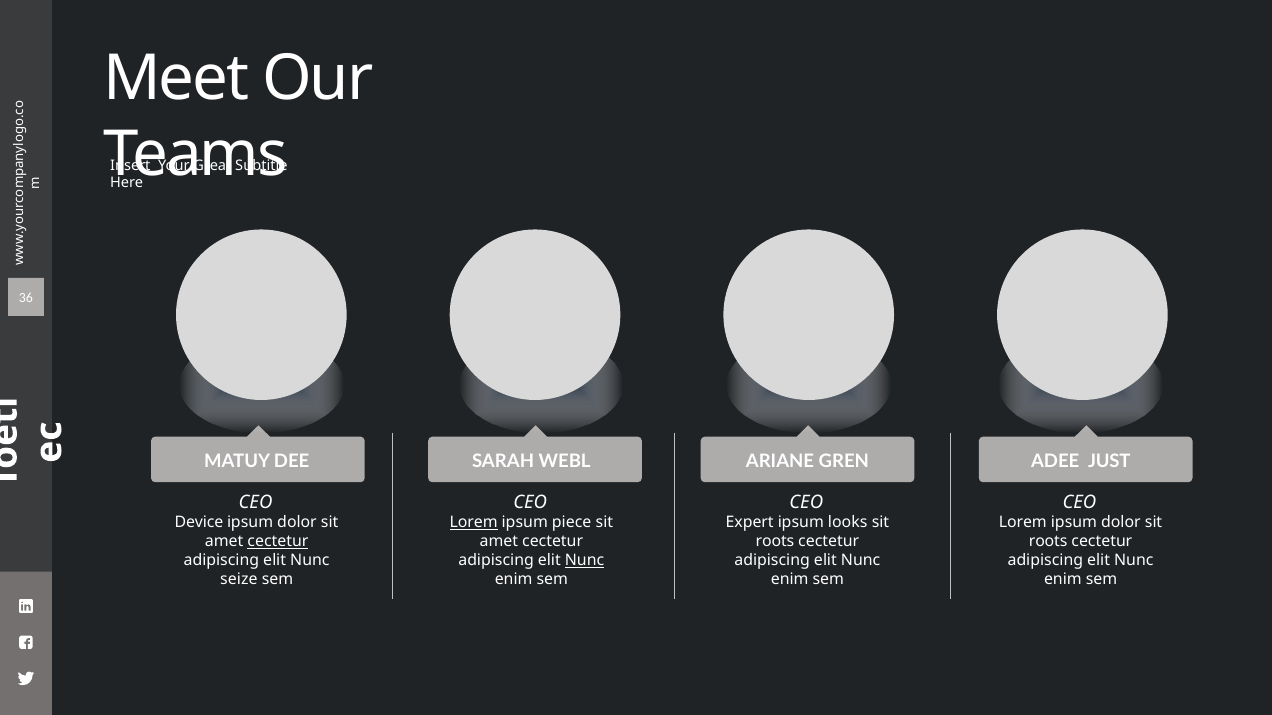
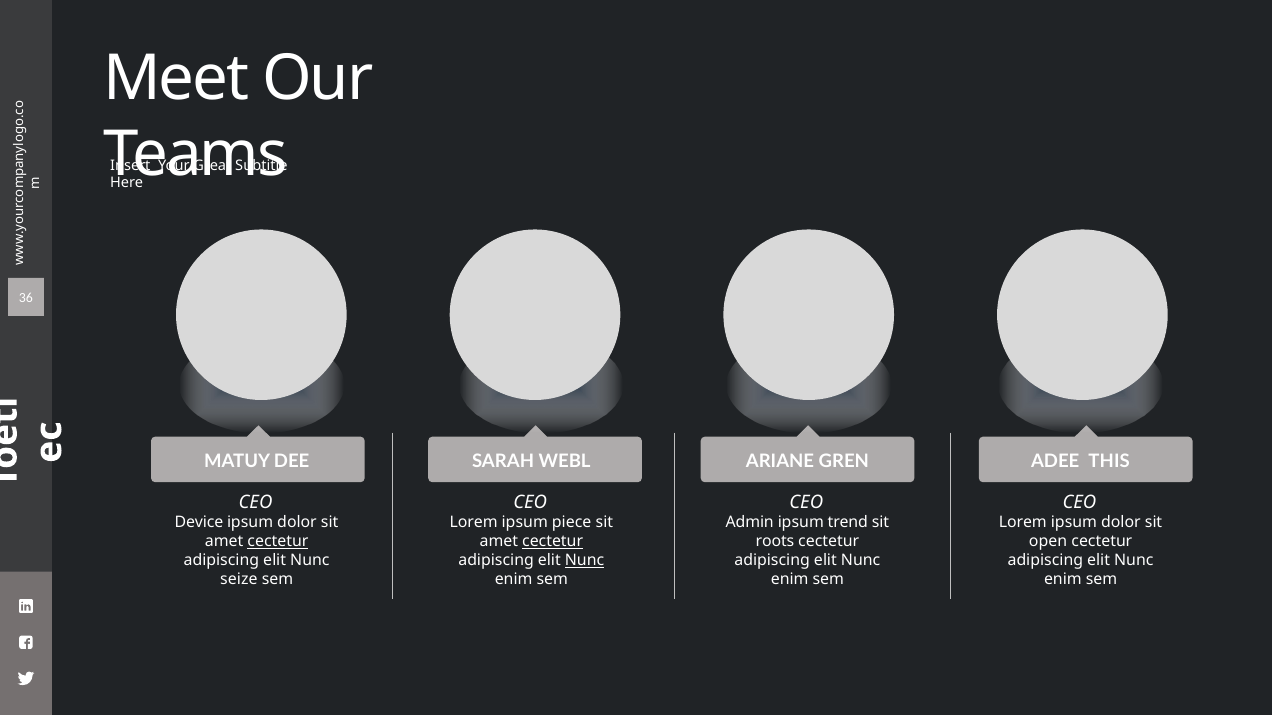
JUST: JUST -> THIS (1109, 462)
Lorem underline: present -> none (474, 523)
Expert: Expert -> Admin (750, 523)
looks: looks -> trend (848, 523)
cectetur underline: none -> present (553, 542)
roots: roots -> open (1048, 542)
